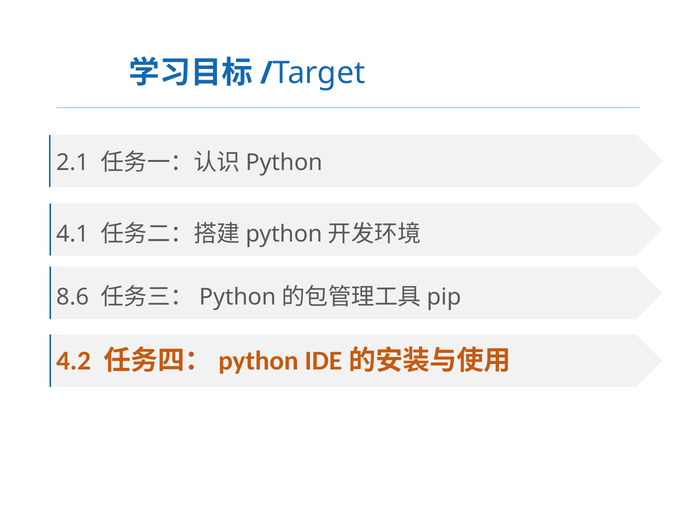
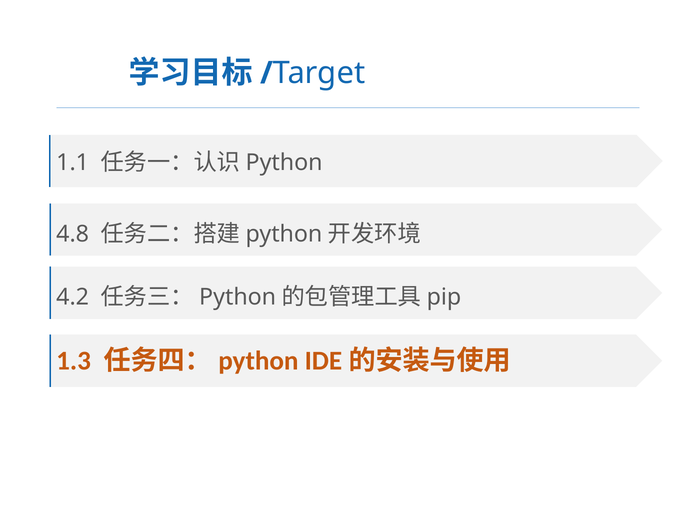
2.1: 2.1 -> 1.1 (73, 163)
4.1: 4.1 -> 4.8 (73, 234)
8.6: 8.6 -> 4.2 (73, 297)
4.2: 4.2 -> 1.3 (74, 360)
